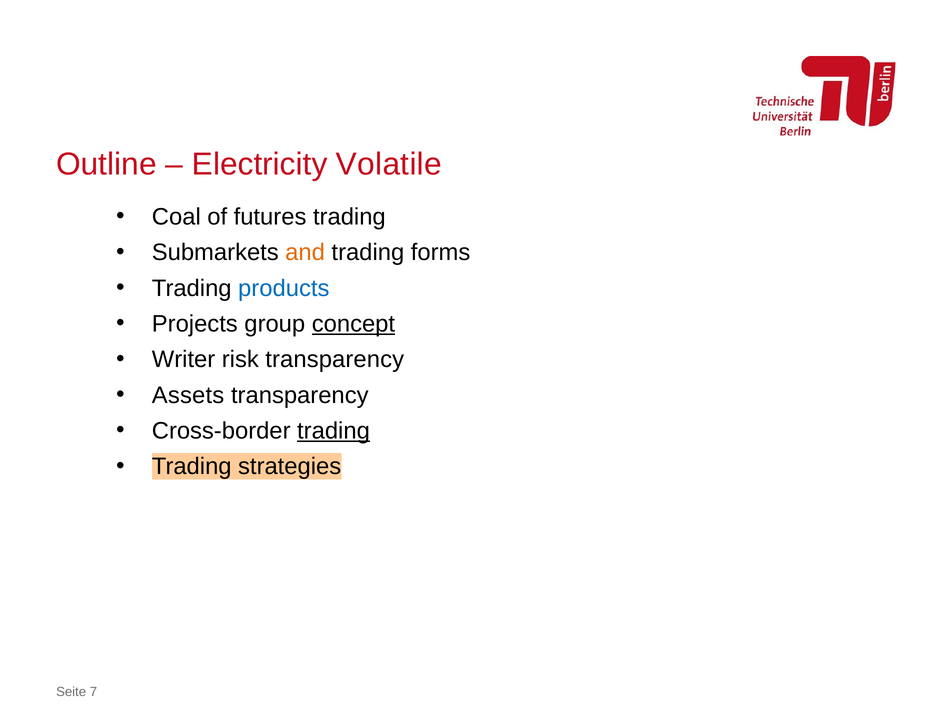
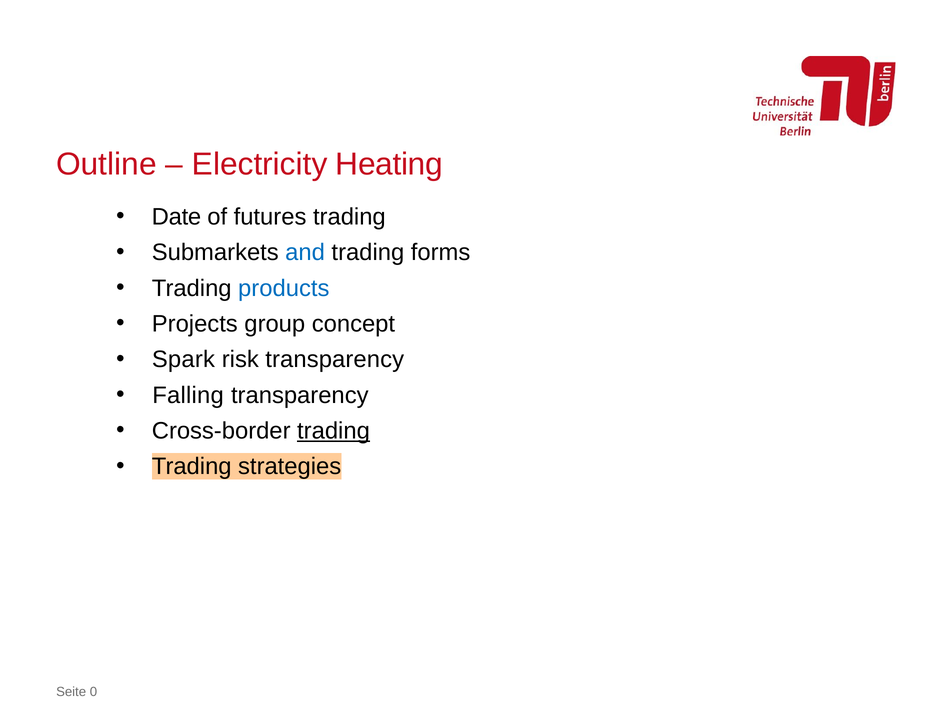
Volatile: Volatile -> Heating (389, 164)
Coal: Coal -> Date (176, 217)
and colour: orange -> blue (305, 252)
concept underline: present -> none (353, 324)
Writer: Writer -> Spark (183, 360)
Assets: Assets -> Falling (188, 395)
7: 7 -> 0 (93, 692)
